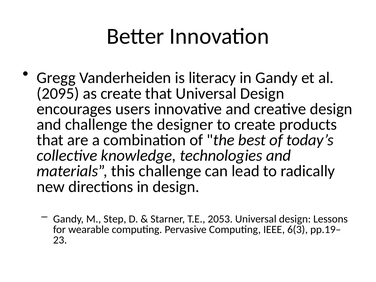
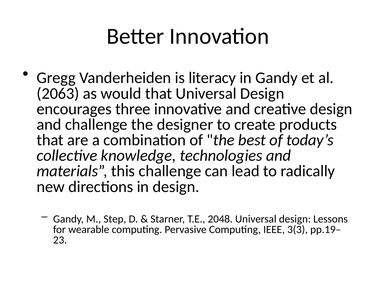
2095: 2095 -> 2063 (58, 93)
as create: create -> would (121, 93)
users: users -> three (133, 109)
2053: 2053 -> 2048 (220, 219)
6(3: 6(3 -> 3(3 (298, 230)
